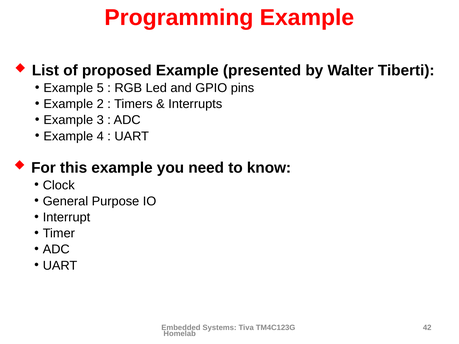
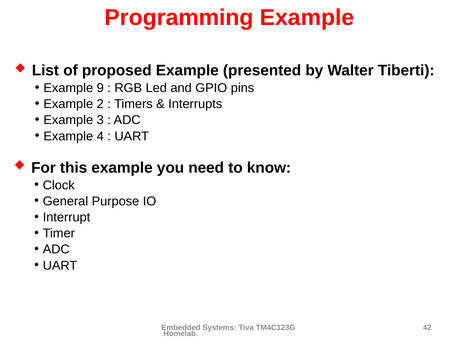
5: 5 -> 9 (100, 88)
